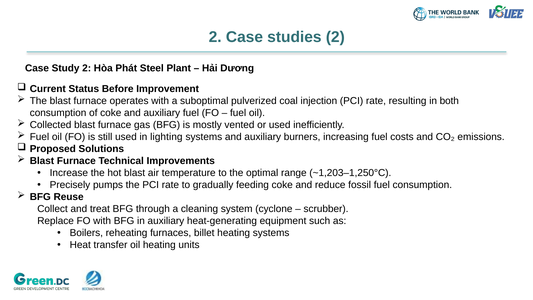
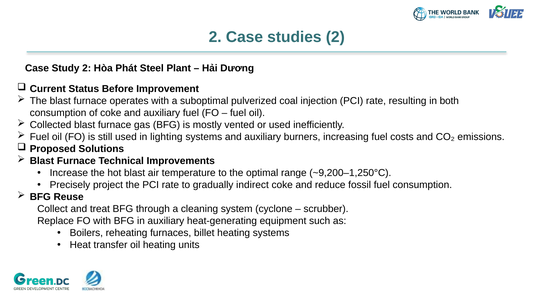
~1,203–1,250°C: ~1,203–1,250°C -> ~9,200–1,250°C (350, 173)
pumps: pumps -> project (108, 185)
feeding: feeding -> indirect (252, 185)
